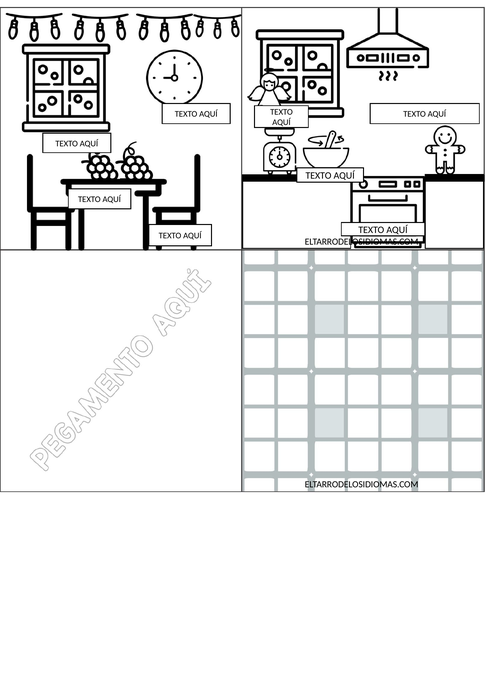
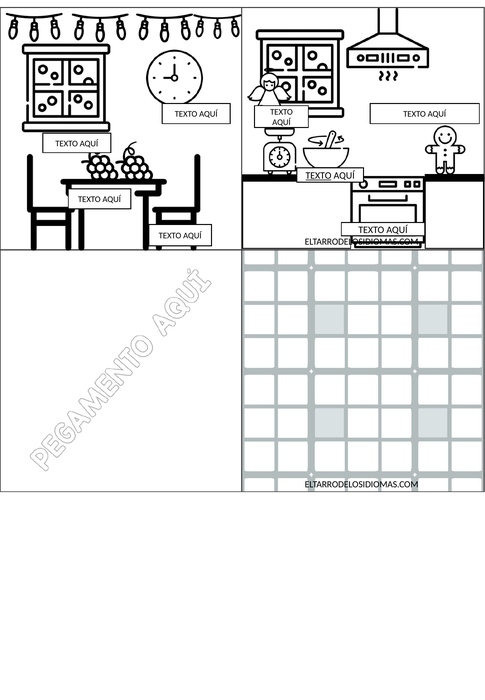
TEXTO underline: none -> present (318, 176)
